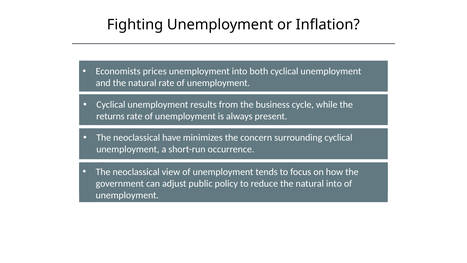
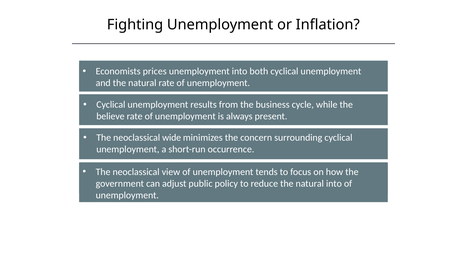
returns: returns -> believe (110, 116)
have: have -> wide (172, 138)
